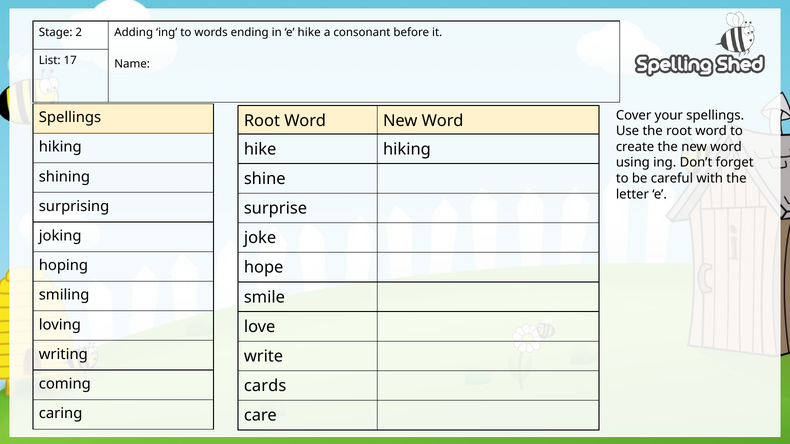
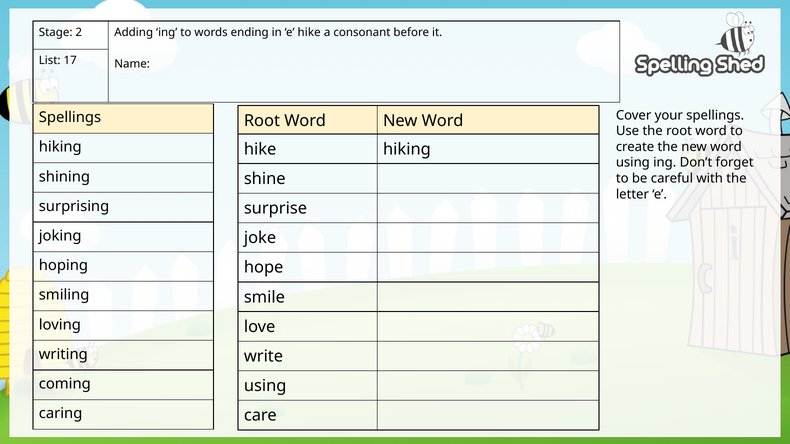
cards: cards -> using (265, 386)
